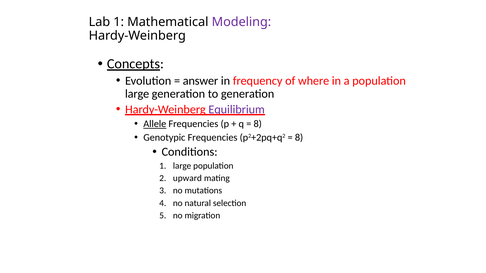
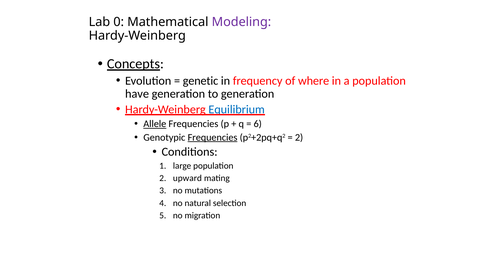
Lab 1: 1 -> 0 (119, 22)
answer: answer -> genetic (201, 81)
large: large -> have (137, 94)
Equilibrium colour: purple -> blue (237, 110)
8: 8 -> 6 (258, 124)
Frequencies underline: none -> present (213, 138)
8: 8 -> 2 (299, 138)
